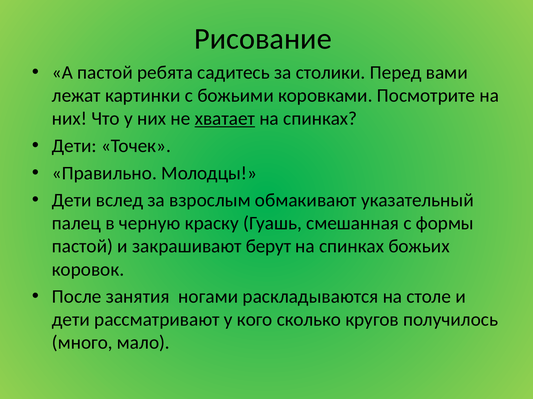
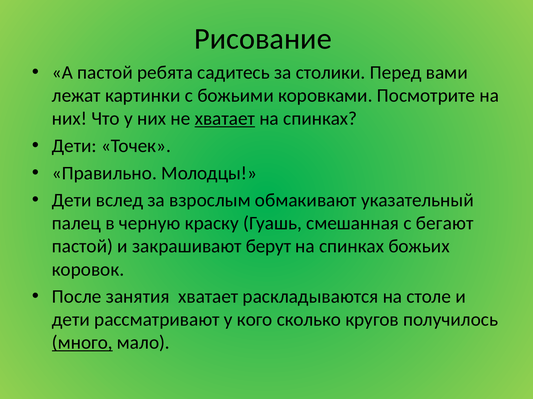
формы: формы -> бегают (445, 224)
занятия ногами: ногами -> хватает (208, 297)
много underline: none -> present (82, 343)
